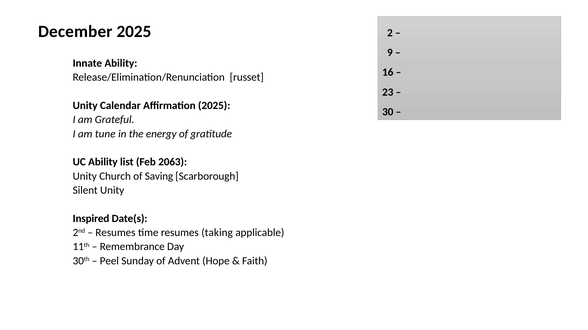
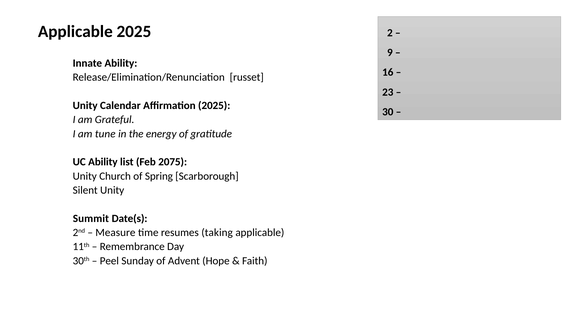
December: December -> Applicable (75, 32)
2063: 2063 -> 2075 (173, 162)
Saving: Saving -> Spring (159, 177)
Inspired: Inspired -> Summit (91, 219)
Resumes: Resumes -> Measure (115, 233)
